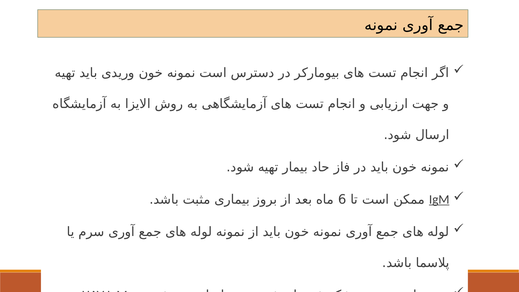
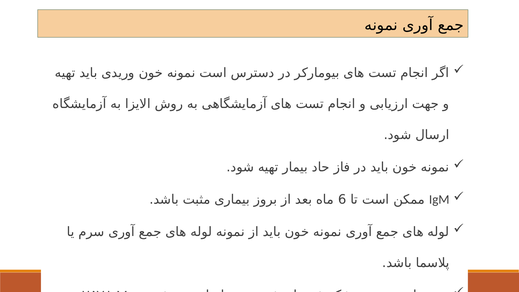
IgM underline: present -> none (439, 199)
